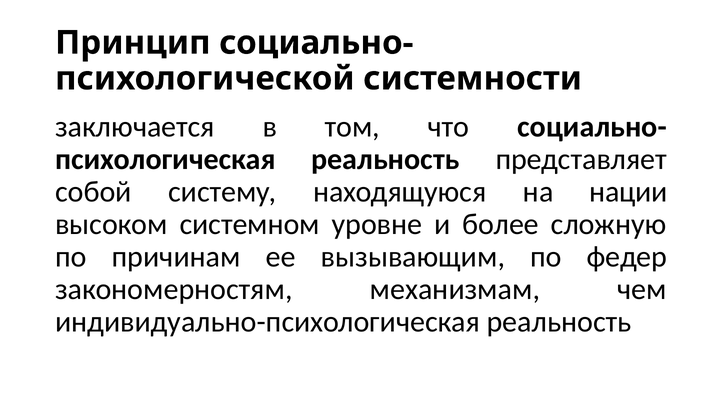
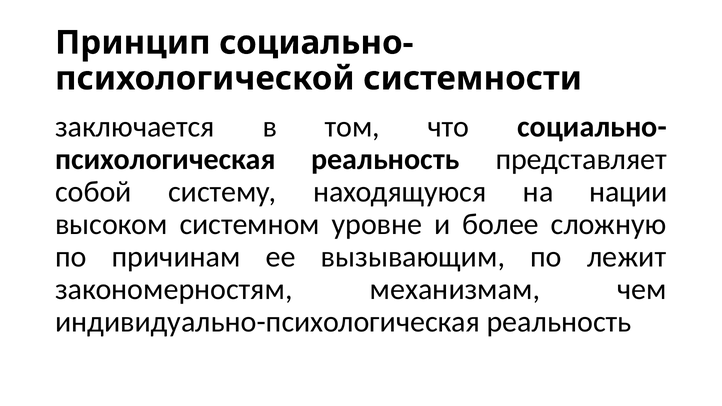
федер: федер -> лежит (627, 257)
